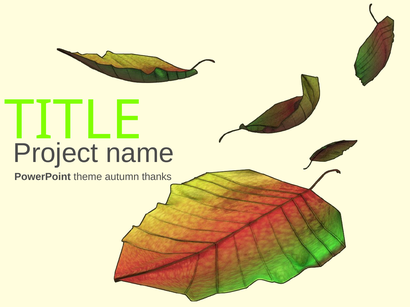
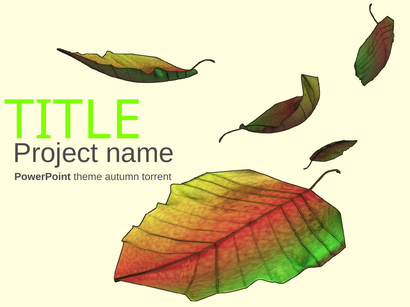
thanks: thanks -> torrent (157, 177)
